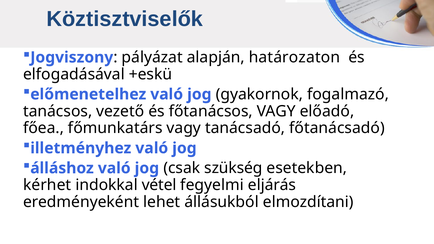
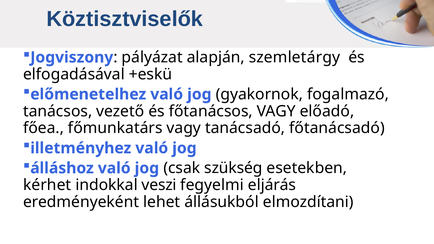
határozaton: határozaton -> szemletárgy (294, 57)
vétel: vétel -> veszi (159, 185)
